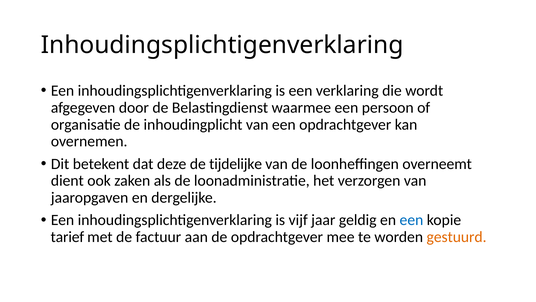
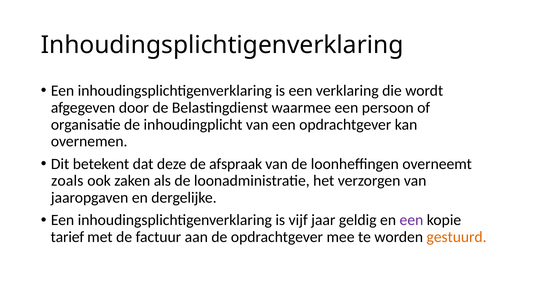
tijdelijke: tijdelijke -> afspraak (236, 164)
dient: dient -> zoals (67, 180)
een colour: blue -> purple (411, 220)
